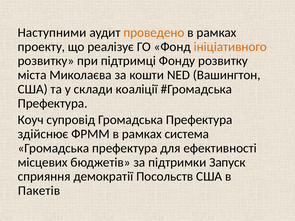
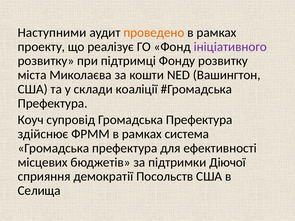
ініціативного colour: orange -> purple (230, 47)
Запуск: Запуск -> Діючої (227, 162)
Пакетів: Пакетів -> Селища (39, 191)
